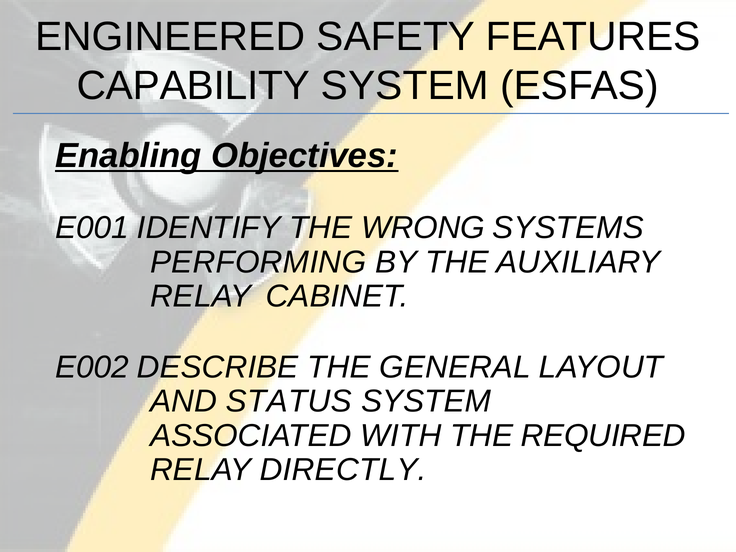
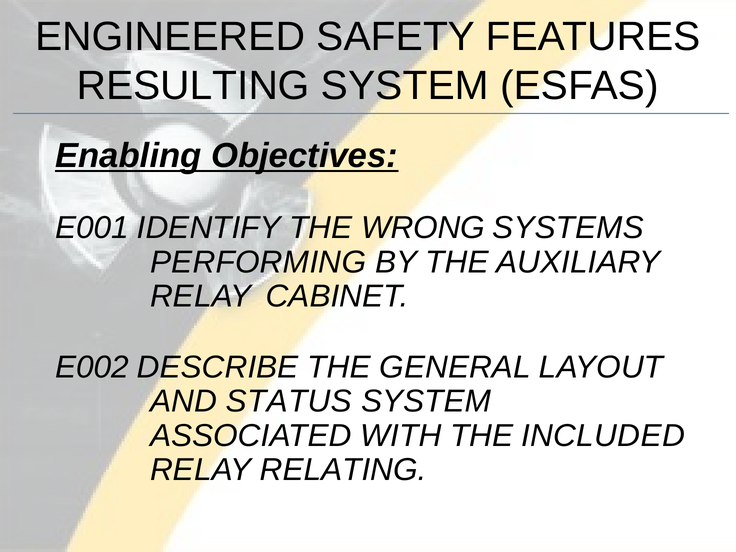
CAPABILITY: CAPABILITY -> RESULTING (193, 86)
REQUIRED: REQUIRED -> INCLUDED (603, 436)
DIRECTLY: DIRECTLY -> RELATING (343, 470)
